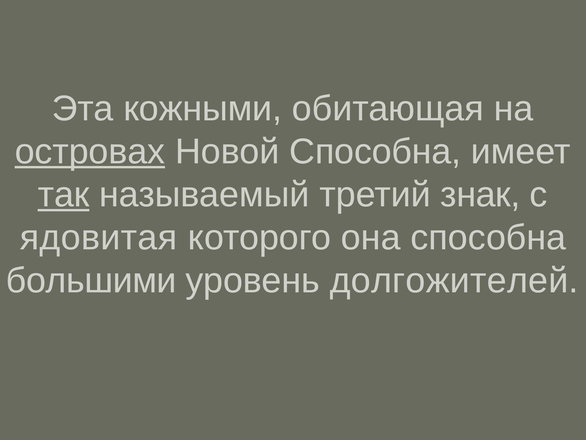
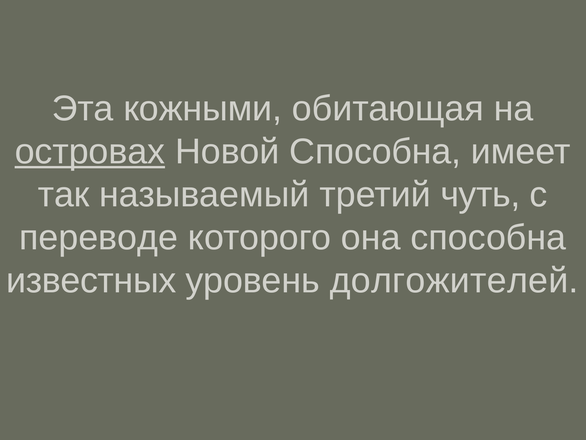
так underline: present -> none (64, 195)
знак: знак -> чуть (480, 195)
ядовитая: ядовитая -> переводе (99, 238)
большими: большими -> известных (91, 280)
